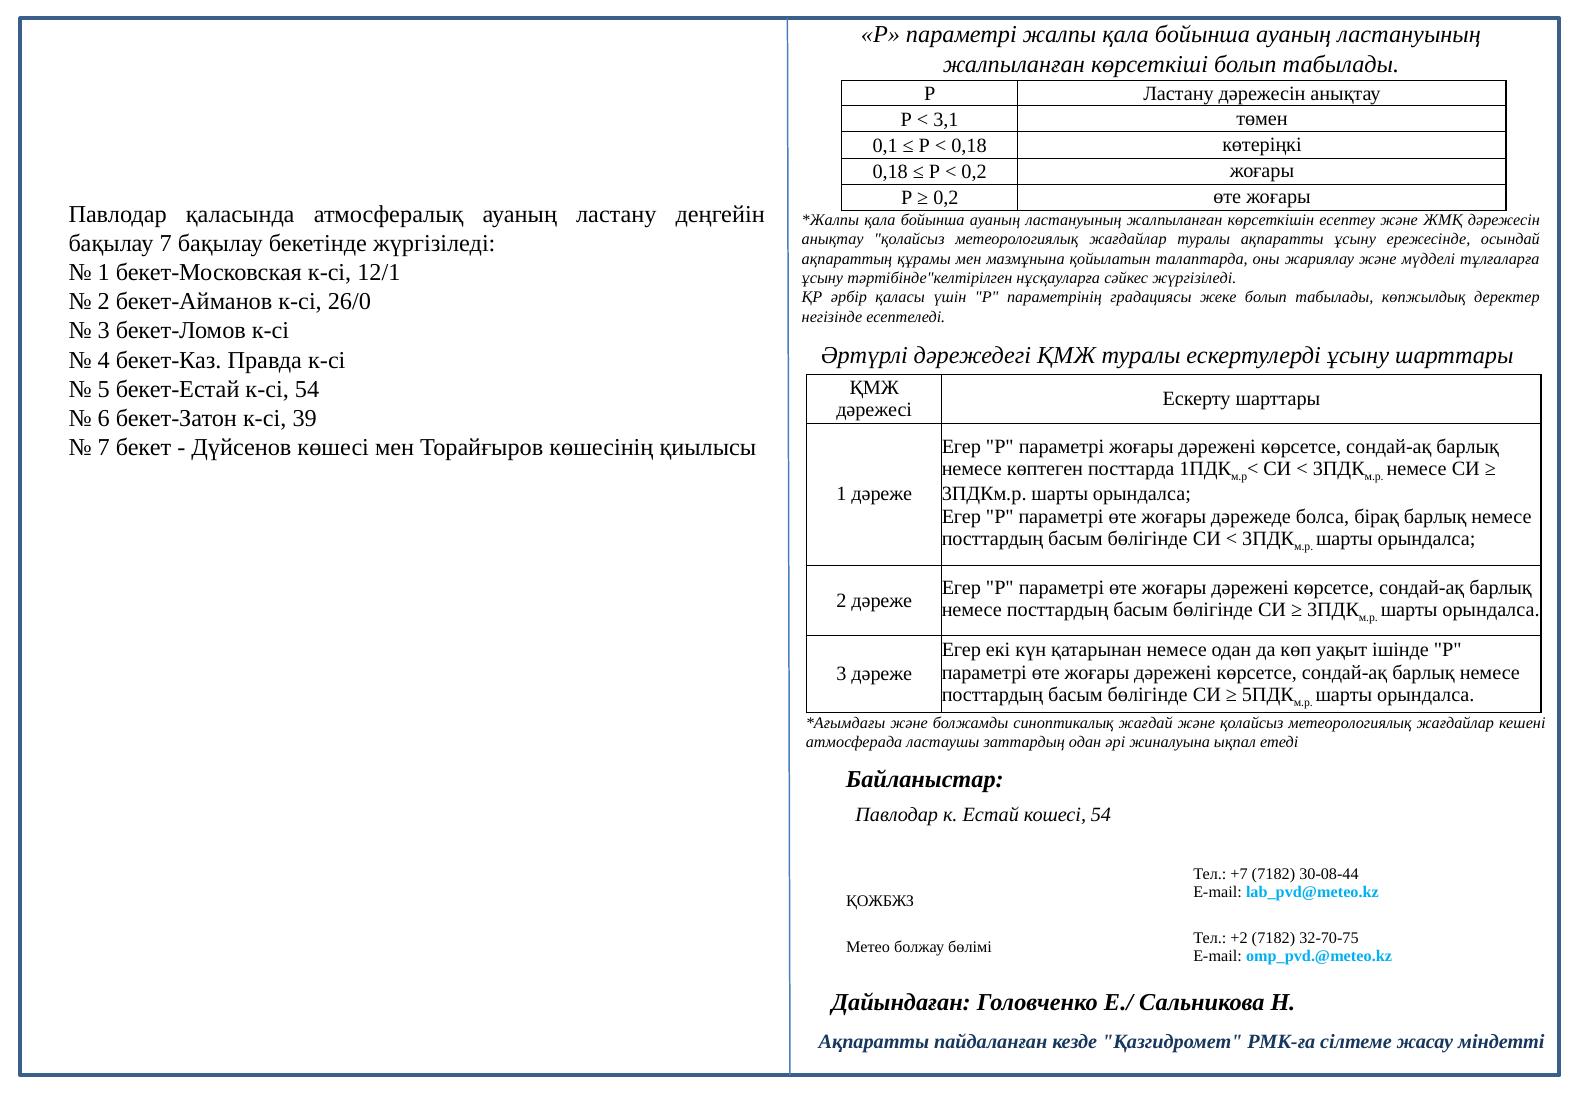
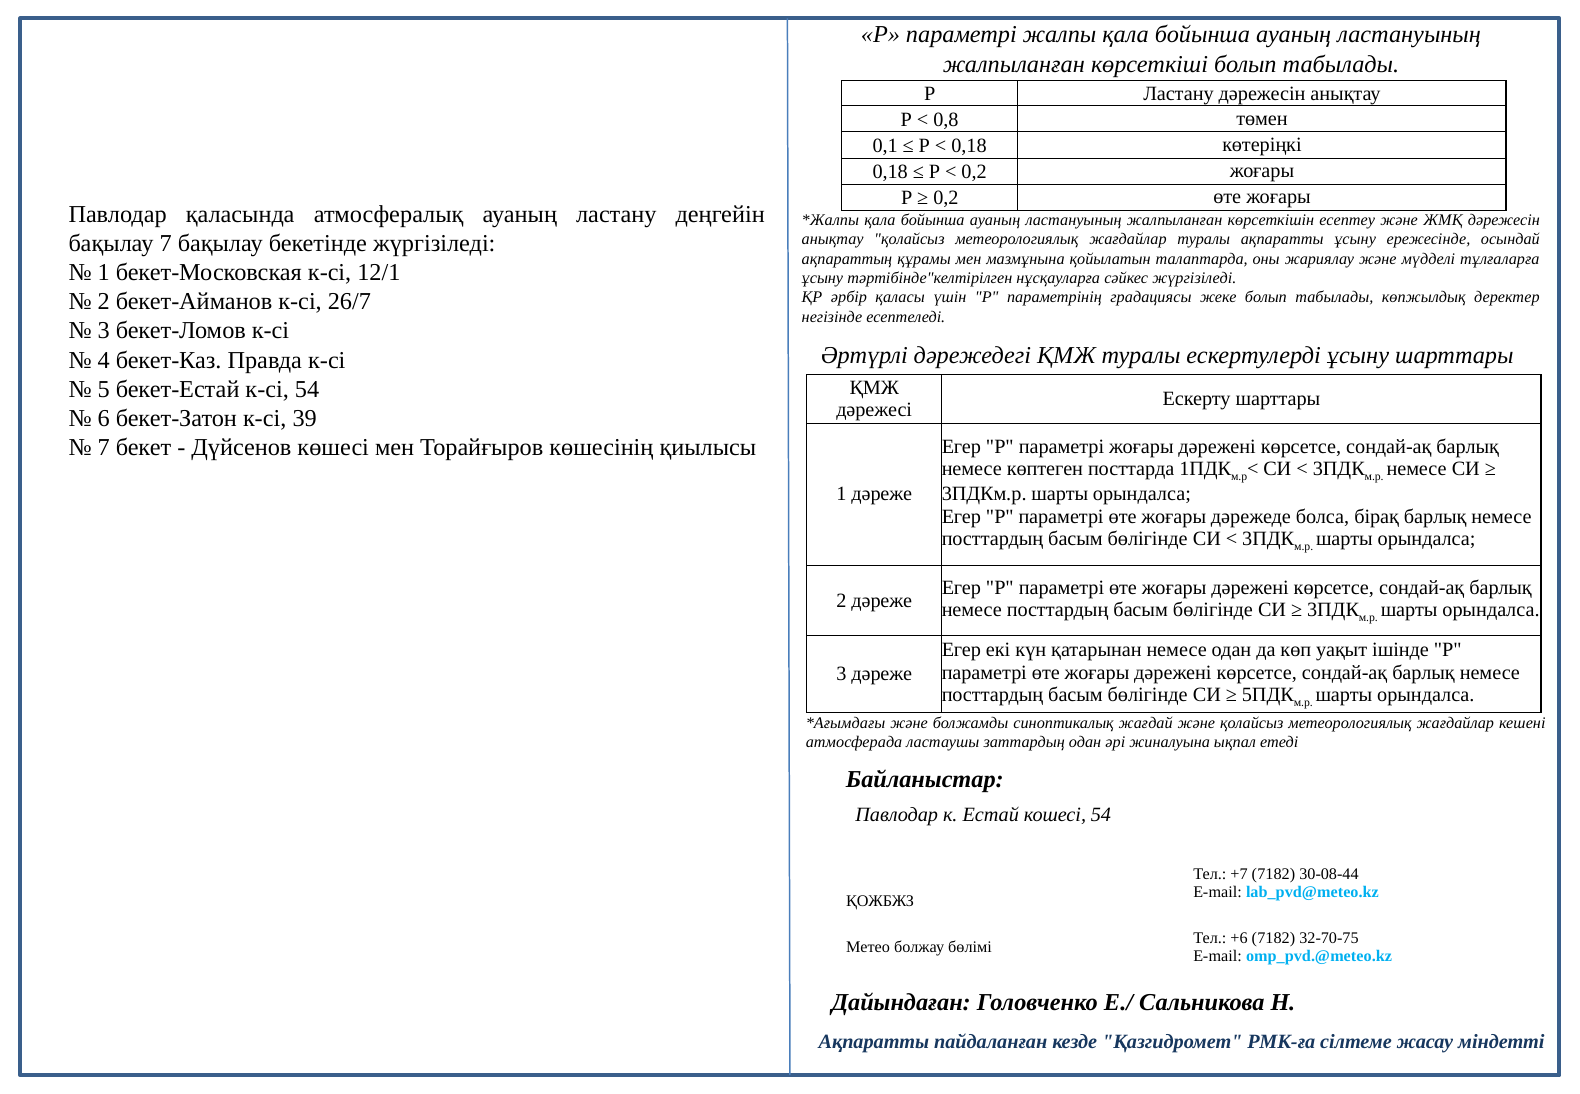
3,1: 3,1 -> 0,8 (946, 120)
26/0: 26/0 -> 26/7 (349, 302)
+2: +2 -> +6 (1239, 938)
